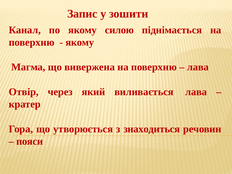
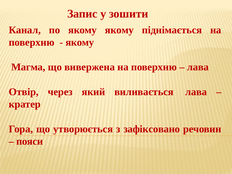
якому силою: силою -> якому (119, 30)
знаходиться: знаходиться -> зафіксовано (152, 129)
